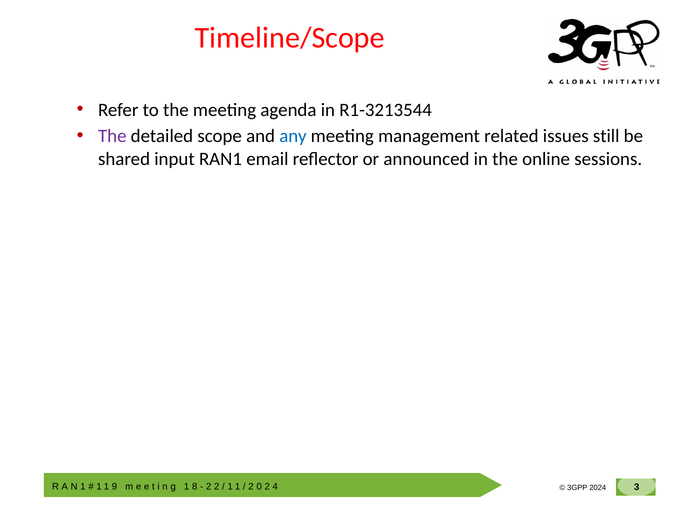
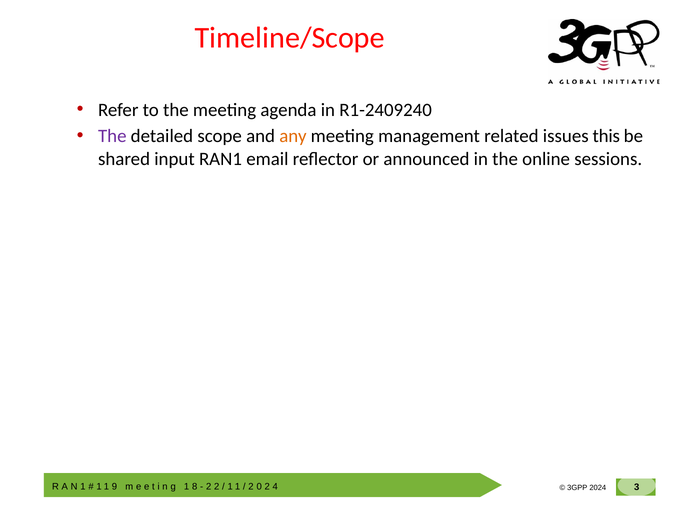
R1-3213544: R1-3213544 -> R1-2409240 (386, 110)
any colour: blue -> orange (293, 136)
still: still -> this (606, 136)
